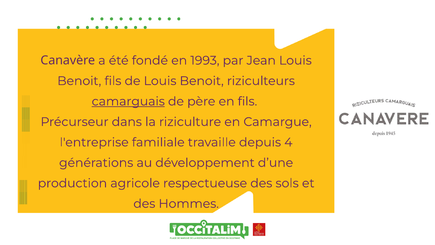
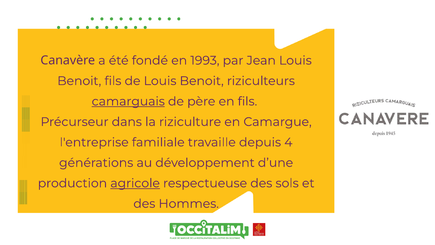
agricole underline: none -> present (135, 183)
